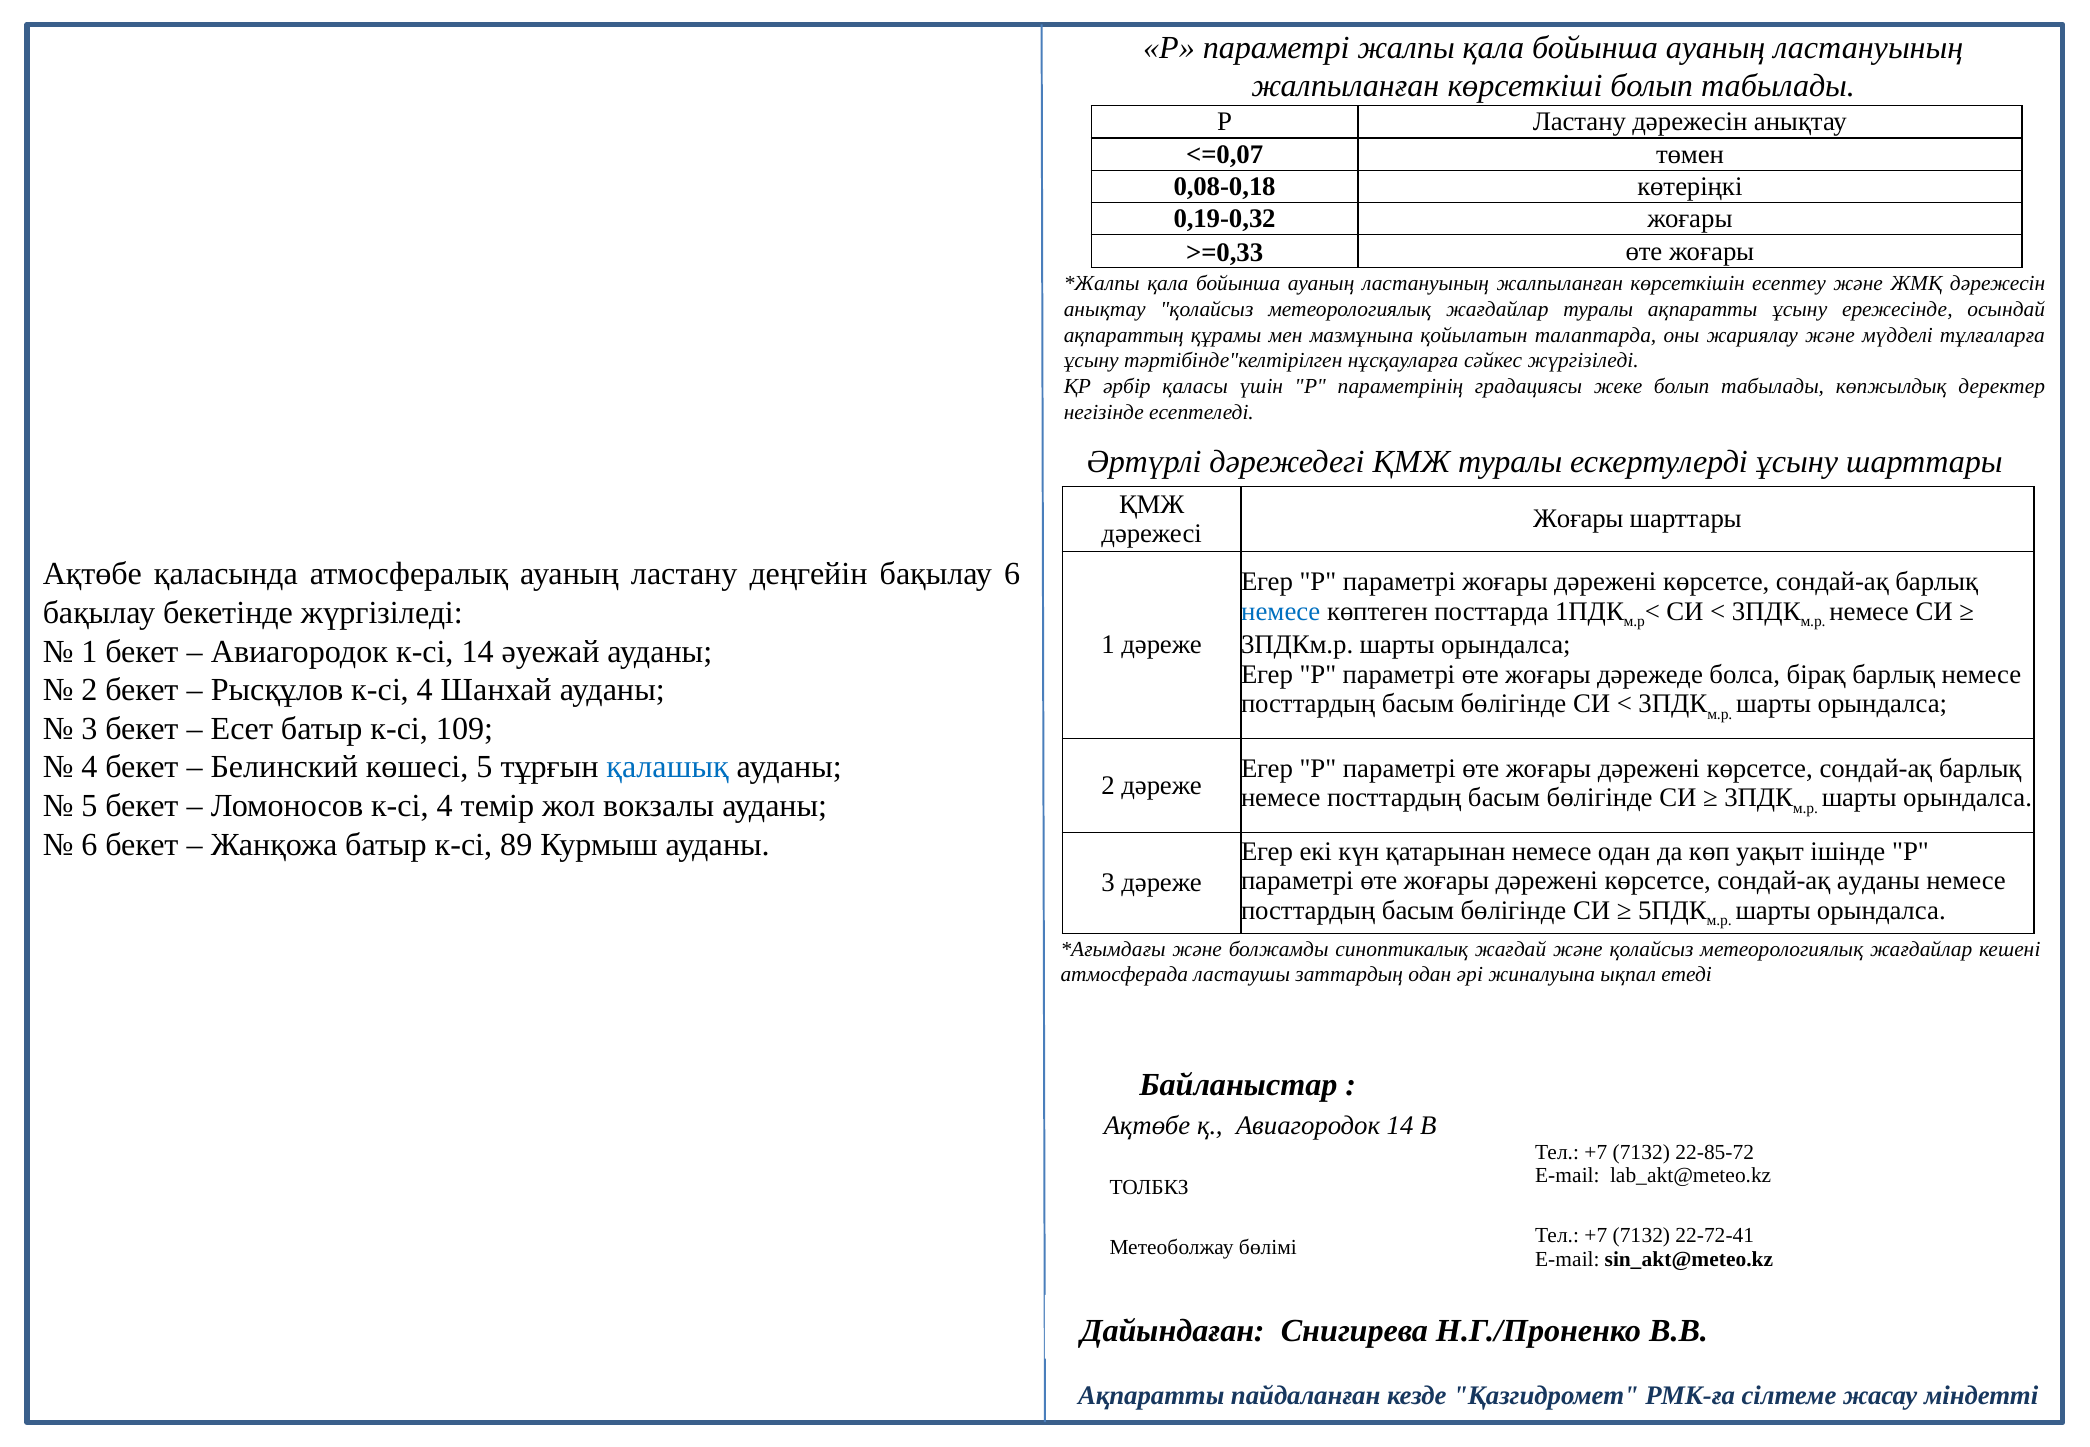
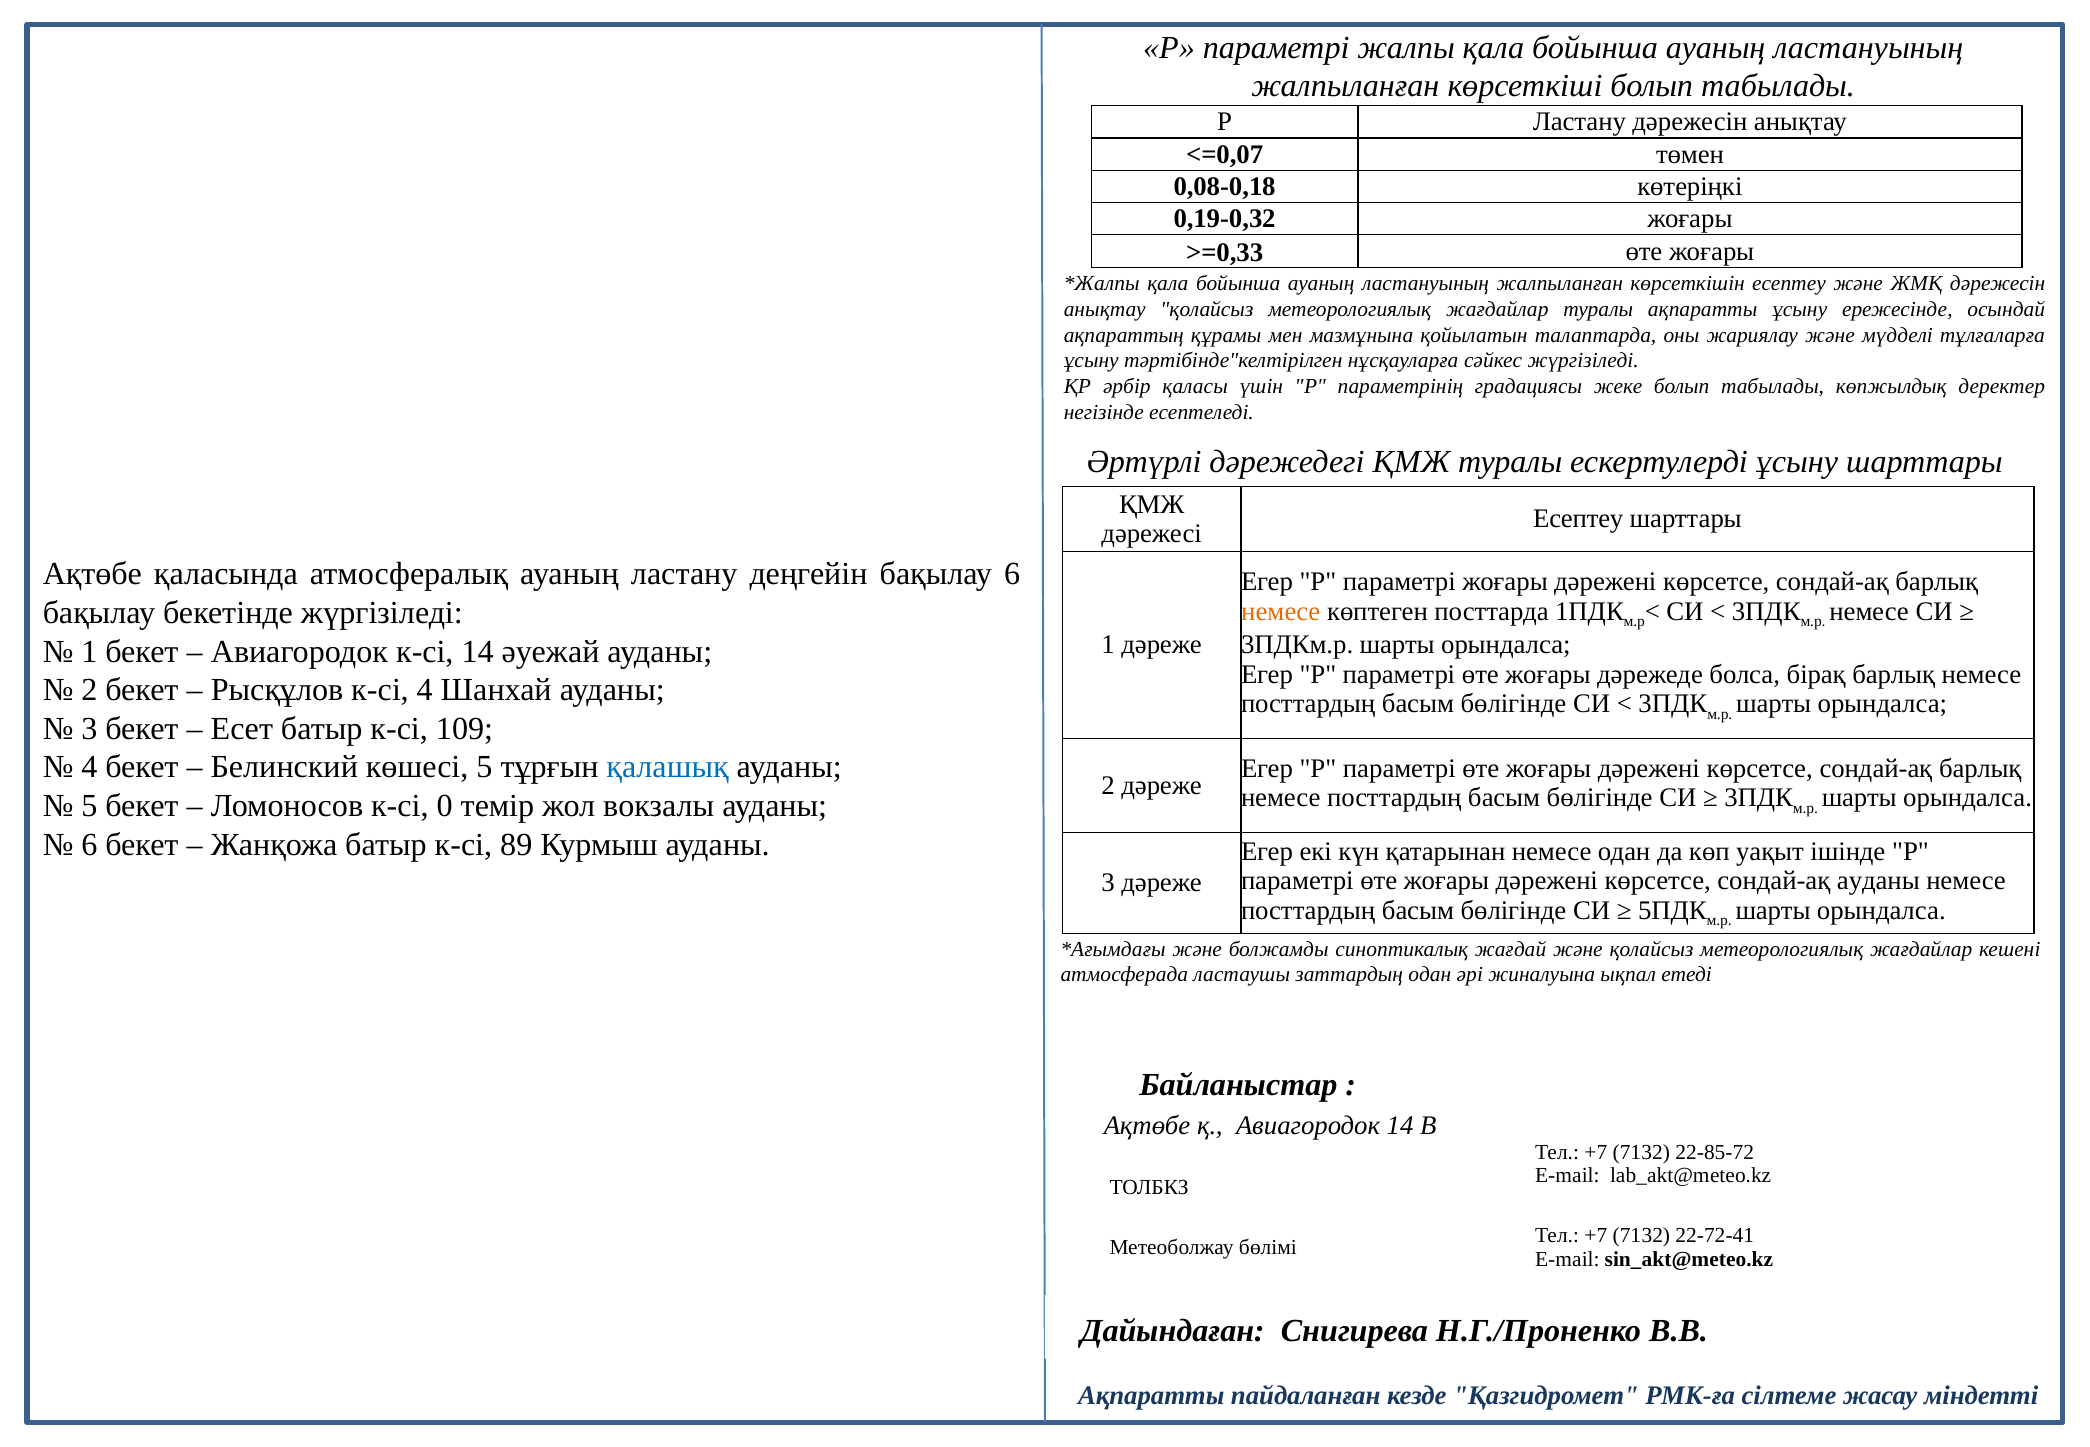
Жоғары: Жоғары -> Есептеу (1578, 519)
немесе colour: blue -> orange (1281, 611)
Ломоносов к-сі 4: 4 -> 0 (445, 806)
